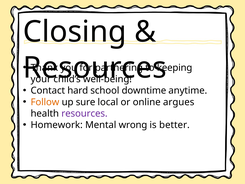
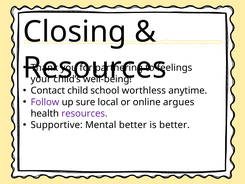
keeping: keeping -> feelings (175, 68)
hard: hard -> child (78, 91)
downtime: downtime -> worthless (144, 91)
Follow colour: orange -> purple (45, 102)
Homework: Homework -> Supportive (57, 125)
Mental wrong: wrong -> better (133, 125)
